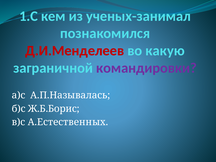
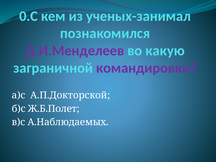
1.С: 1.С -> 0.С (29, 16)
Д.И.Менделеев colour: red -> purple (75, 51)
А.П.Называлась: А.П.Называлась -> А.П.Докторской (70, 95)
Ж.Б.Борис: Ж.Б.Борис -> Ж.Б.Полет (54, 109)
А.Естественных: А.Естественных -> А.Наблюдаемых (68, 122)
